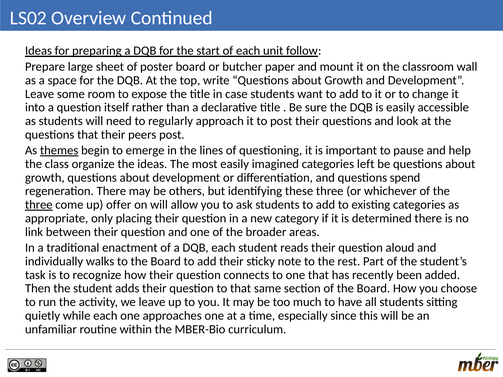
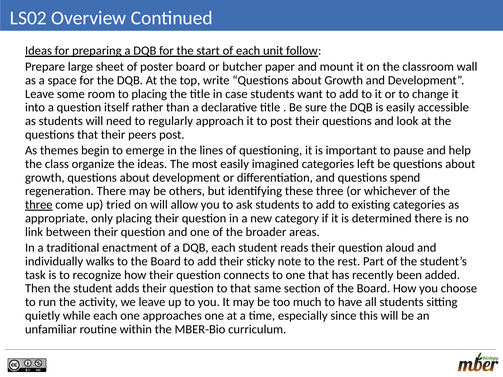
to expose: expose -> placing (149, 94)
themes underline: present -> none (59, 151)
offer: offer -> tried (119, 205)
